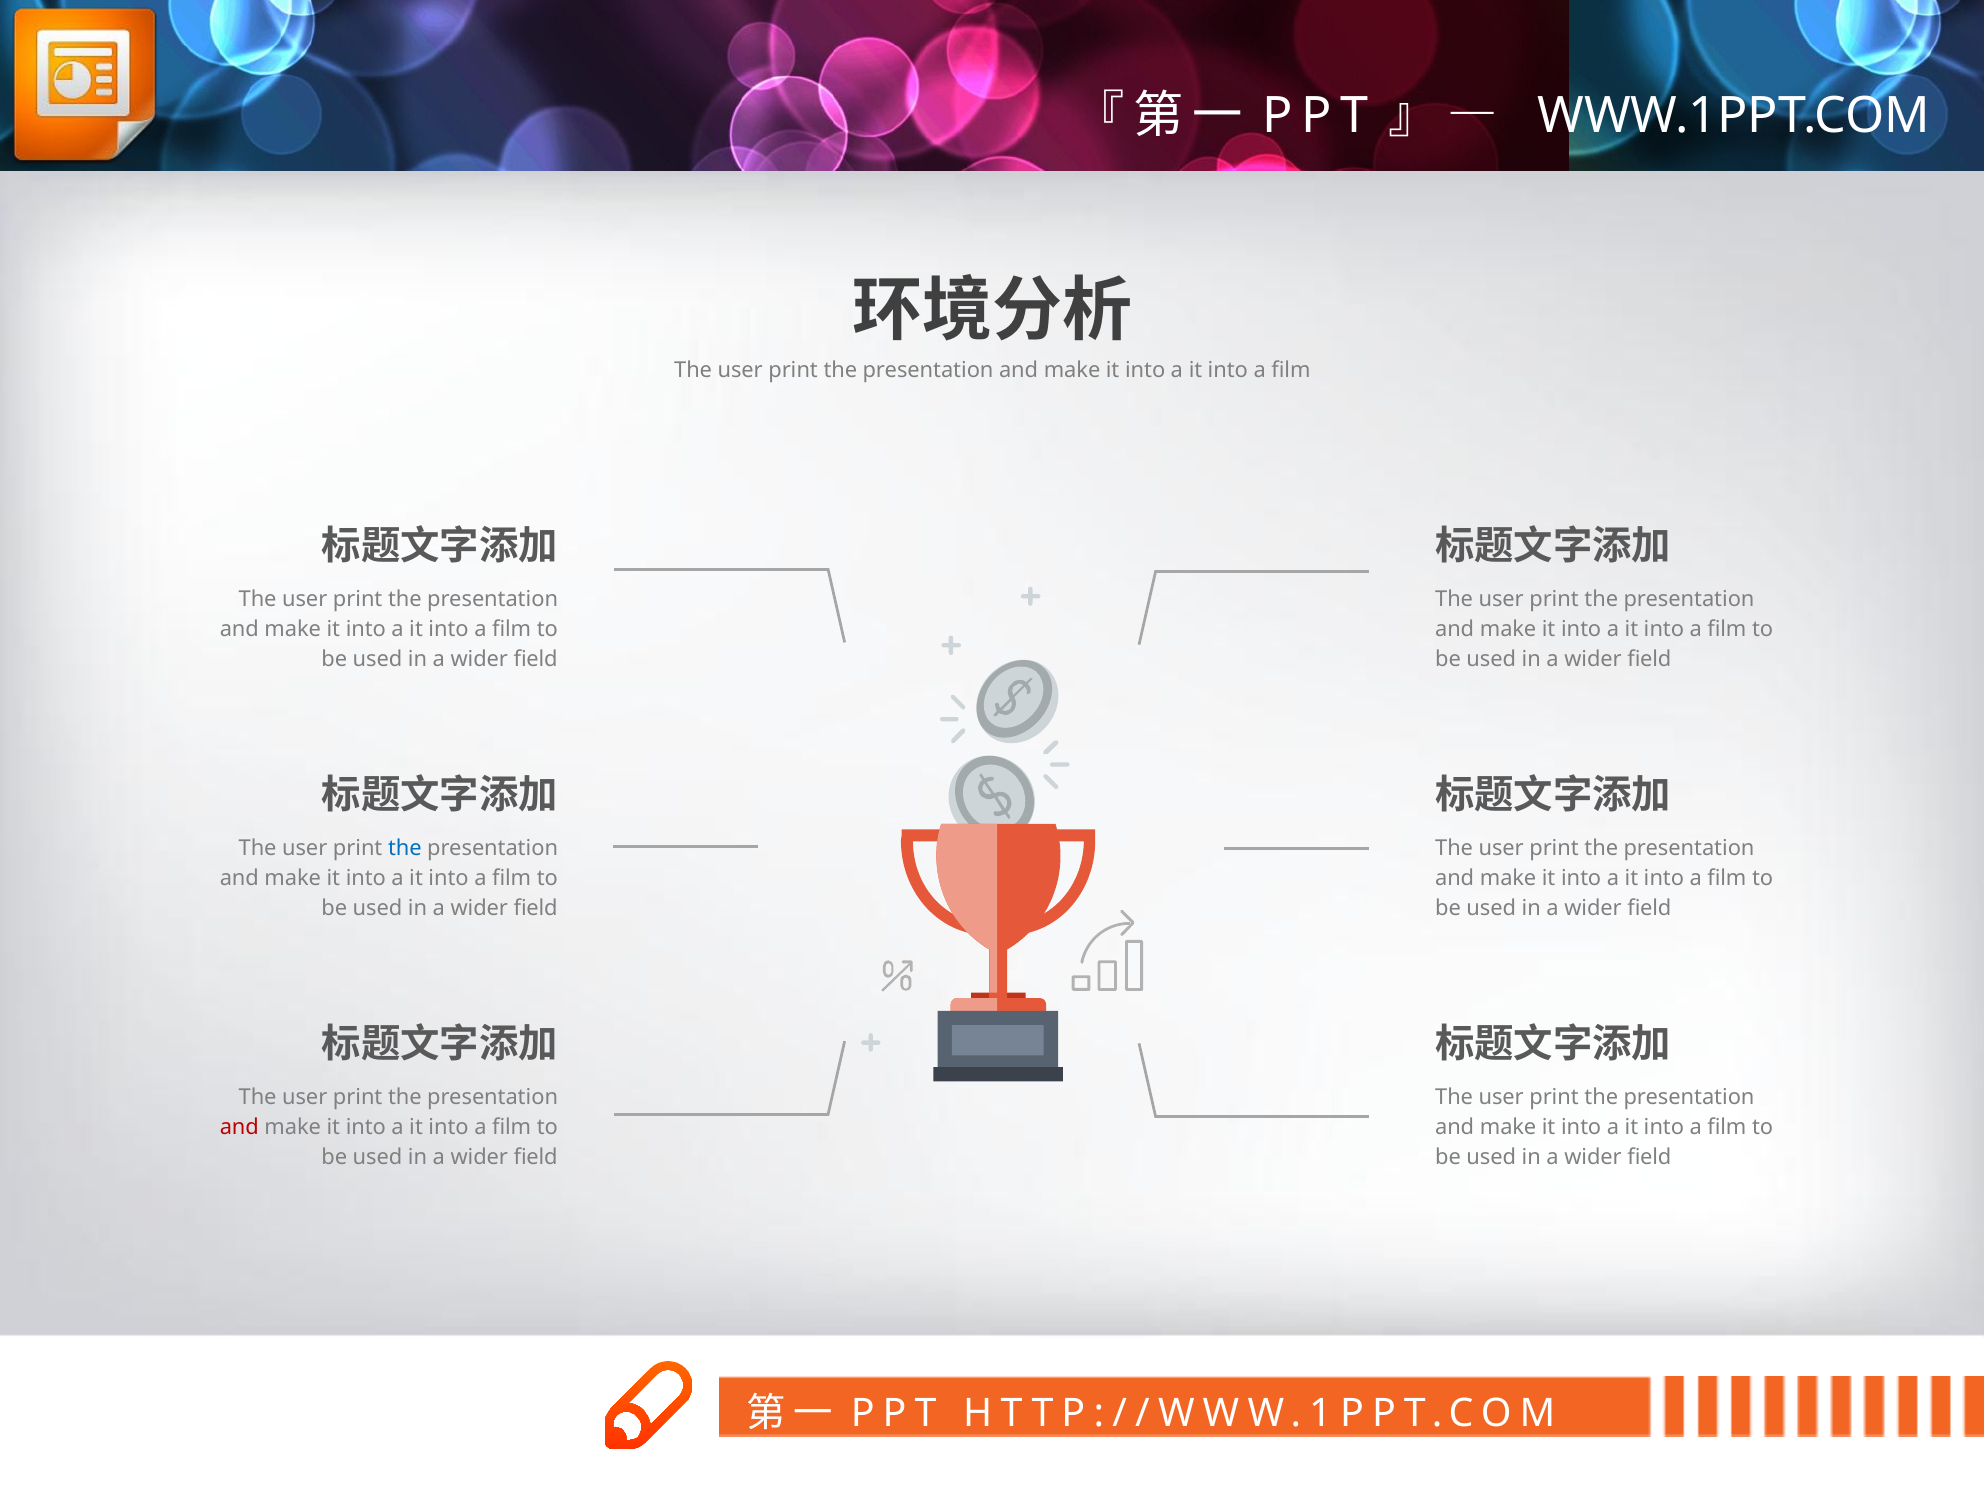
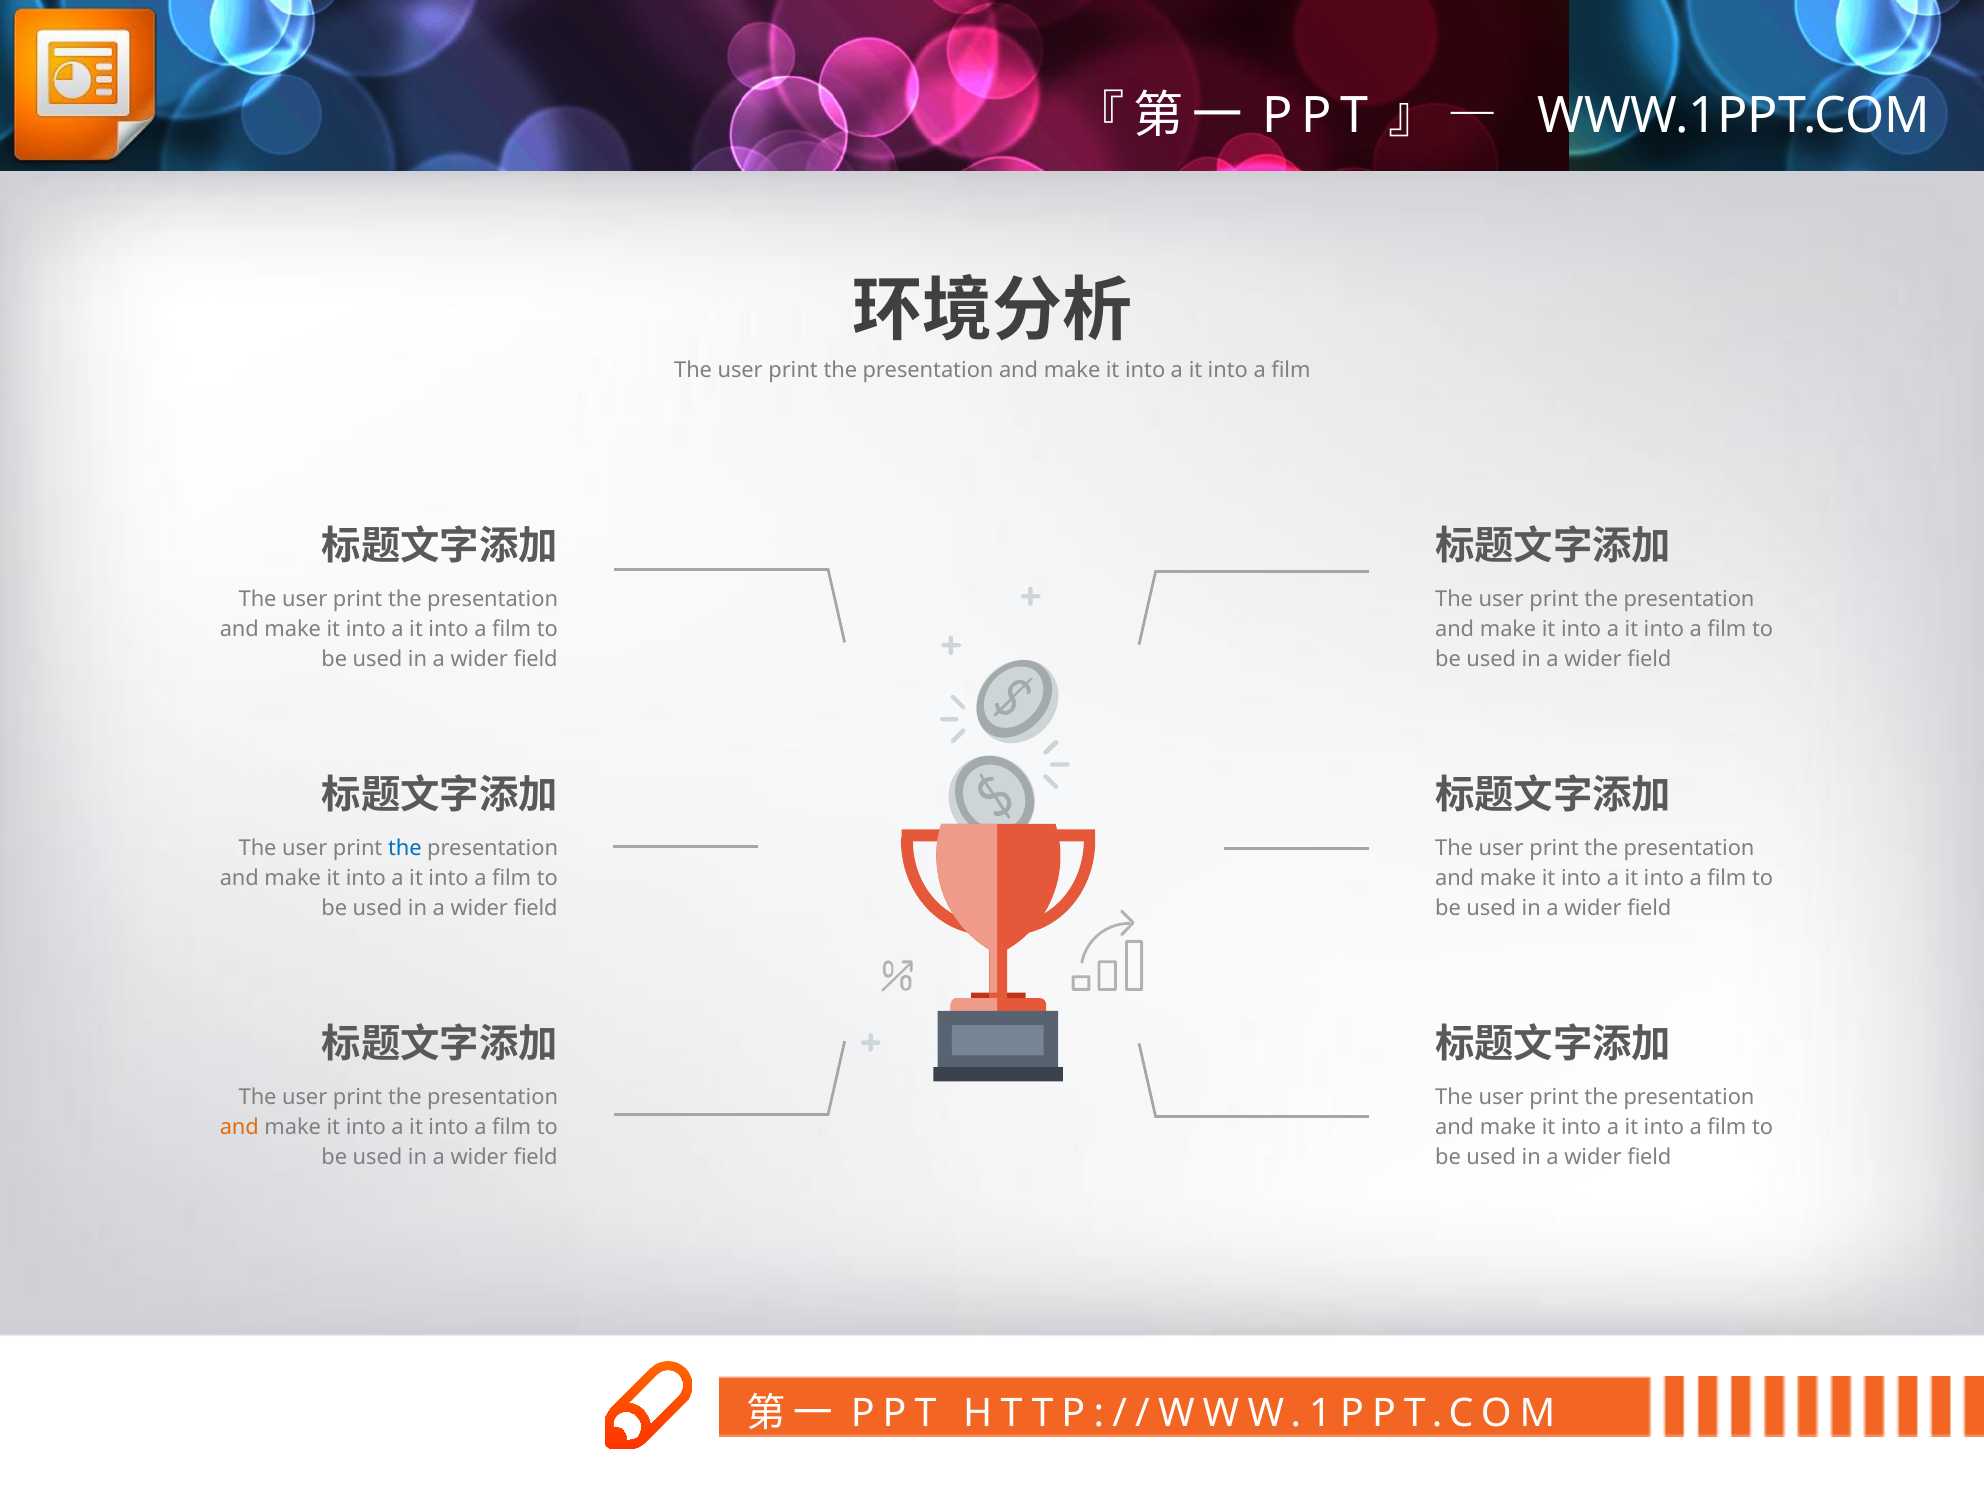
and colour: red -> orange (239, 1127)
